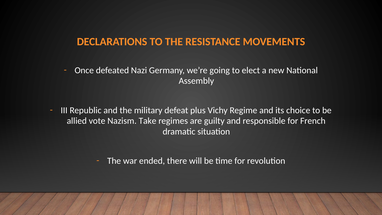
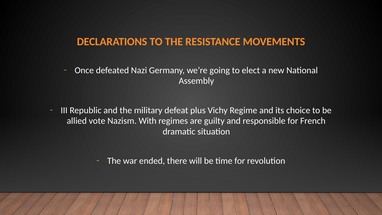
Take: Take -> With (148, 121)
